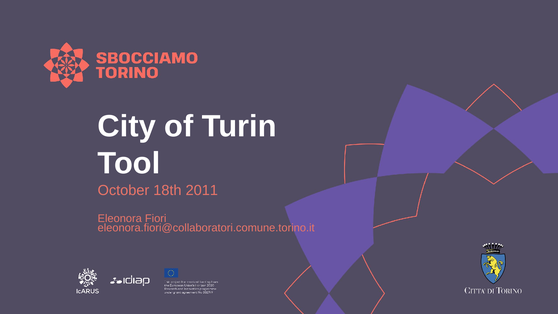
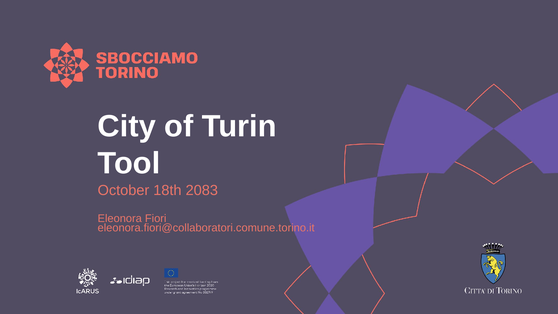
2011: 2011 -> 2083 (202, 190)
